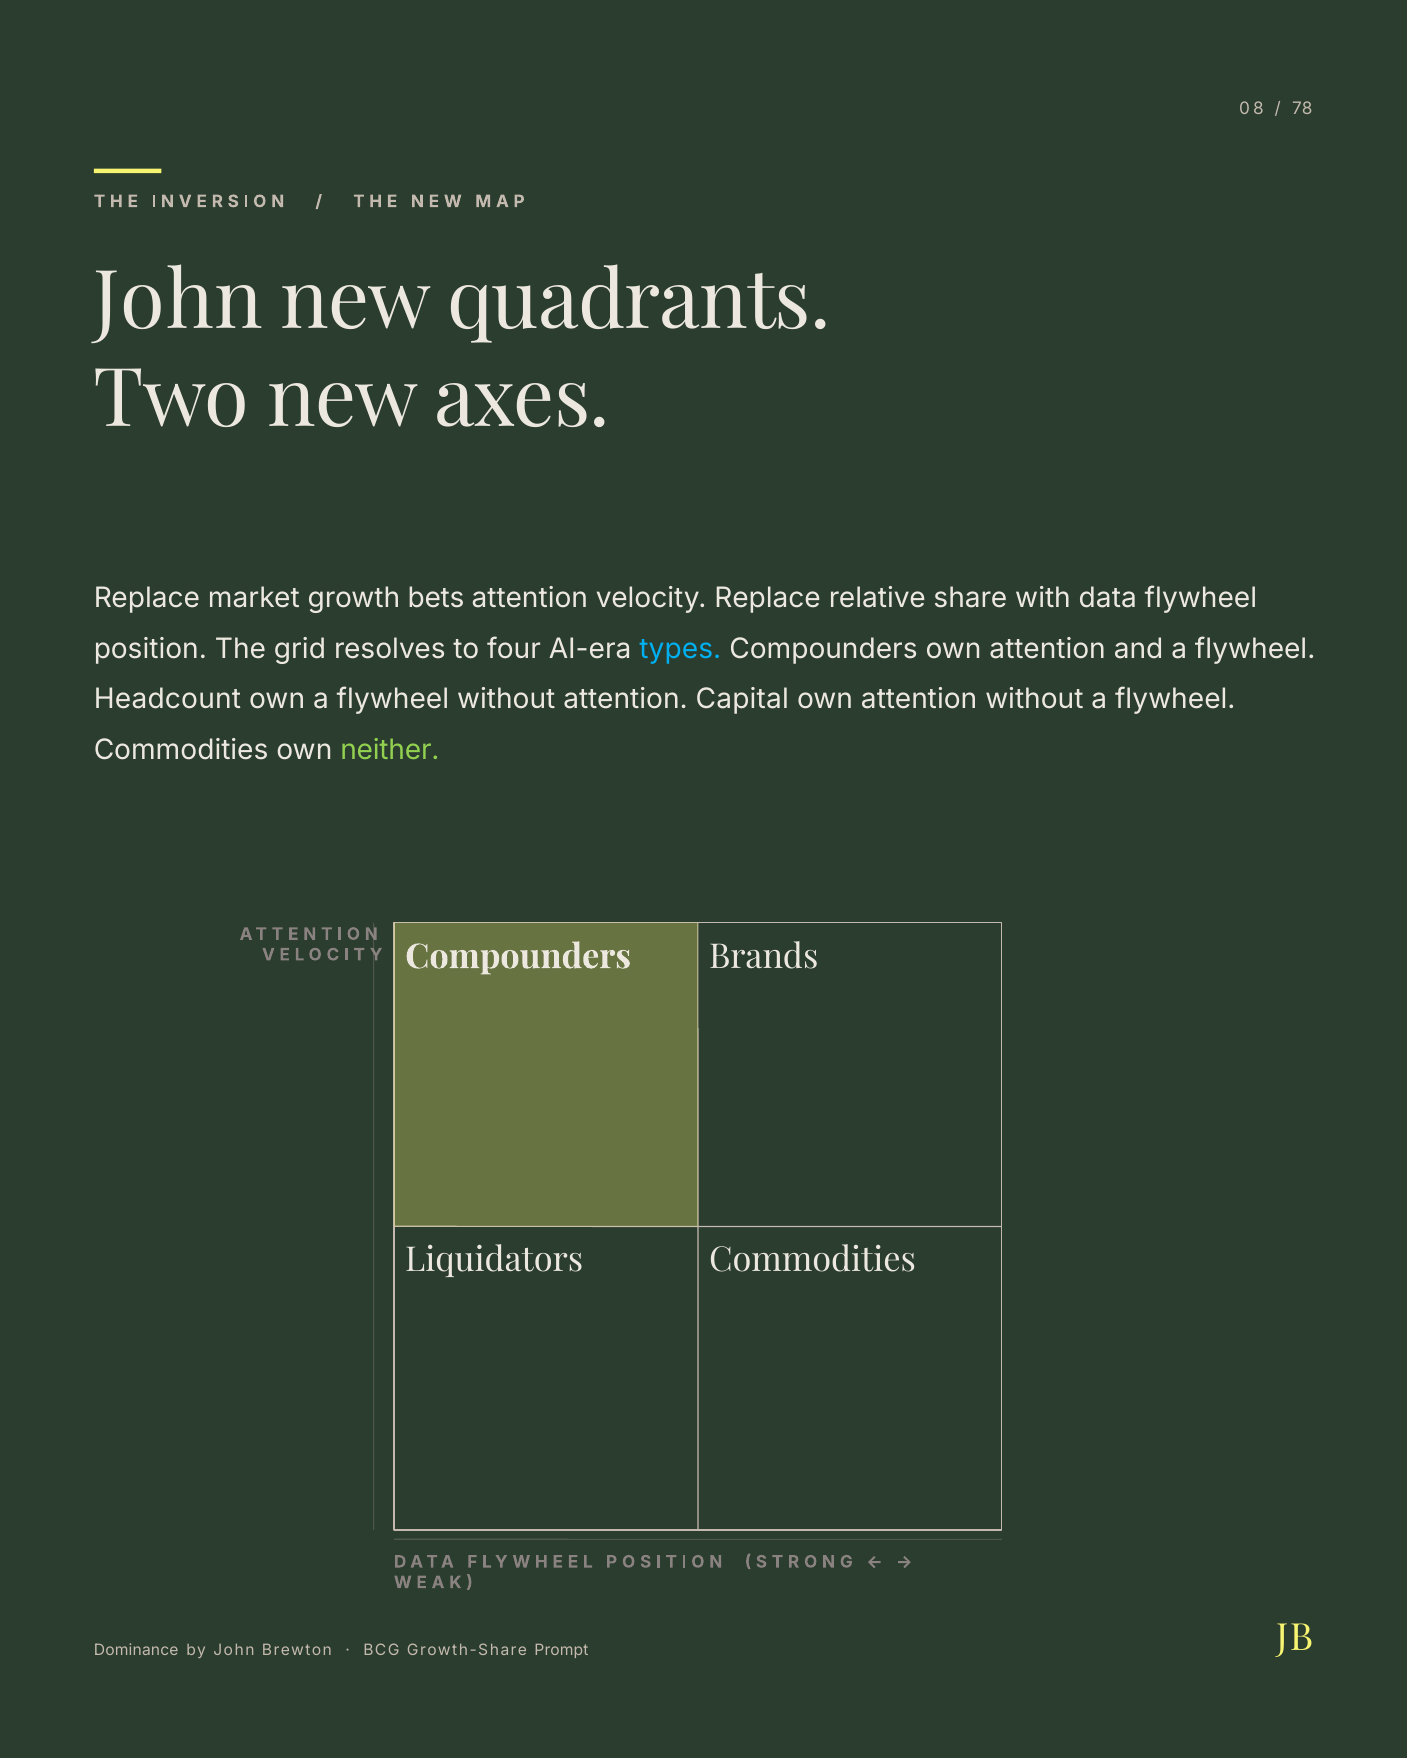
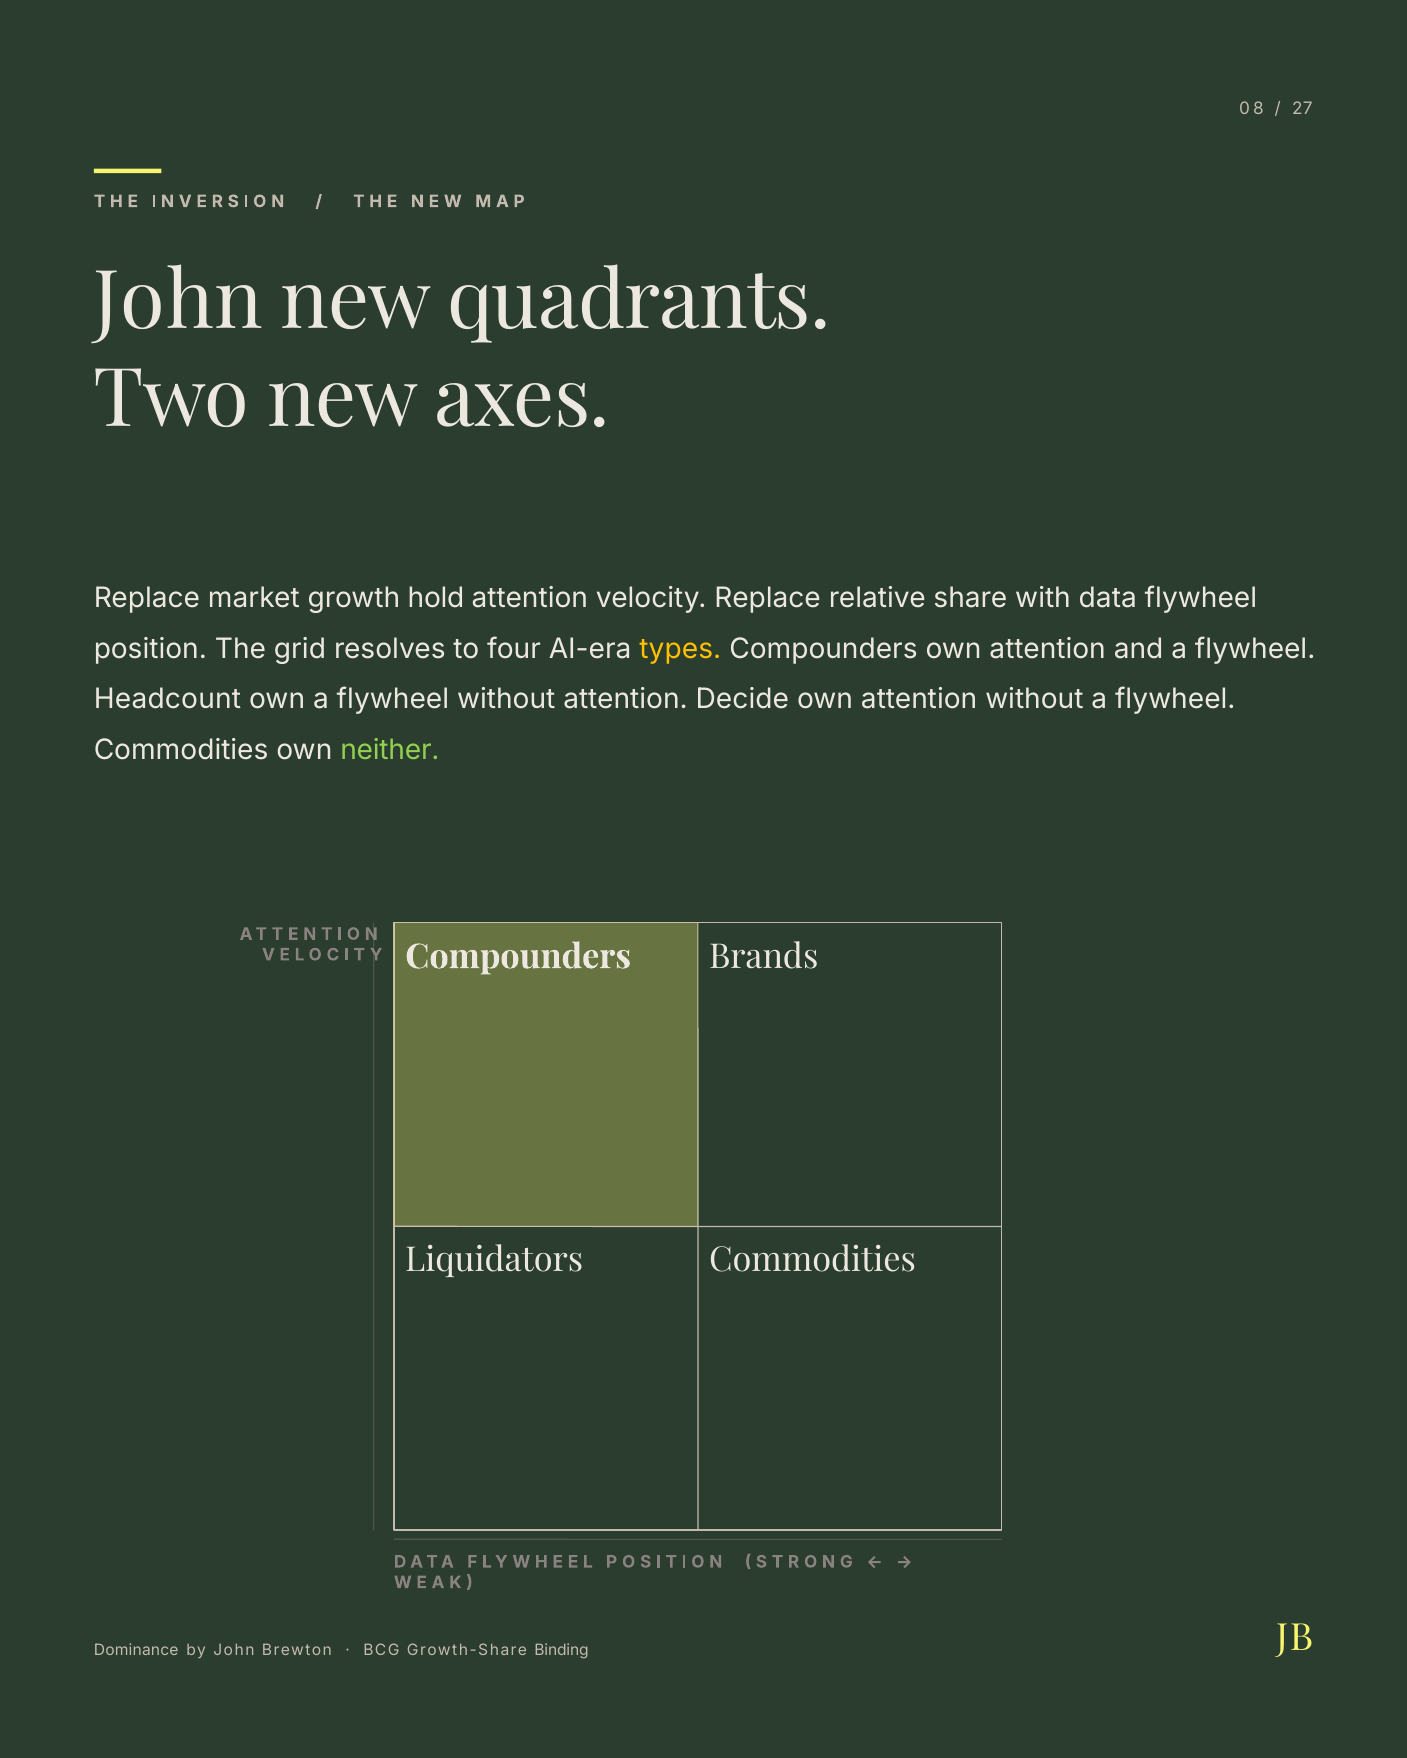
78: 78 -> 27 (1302, 109)
bets: bets -> hold (436, 598)
types colour: light blue -> yellow (680, 649)
Capital: Capital -> Decide (742, 700)
Prompt: Prompt -> Binding (562, 1651)
